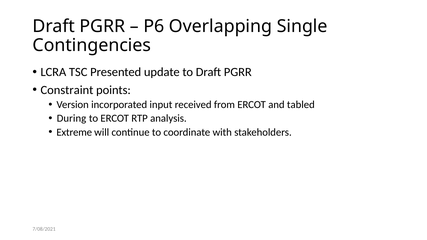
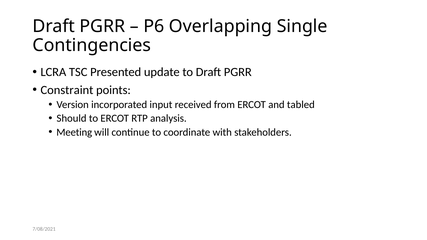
During: During -> Should (72, 119)
Extreme: Extreme -> Meeting (74, 132)
